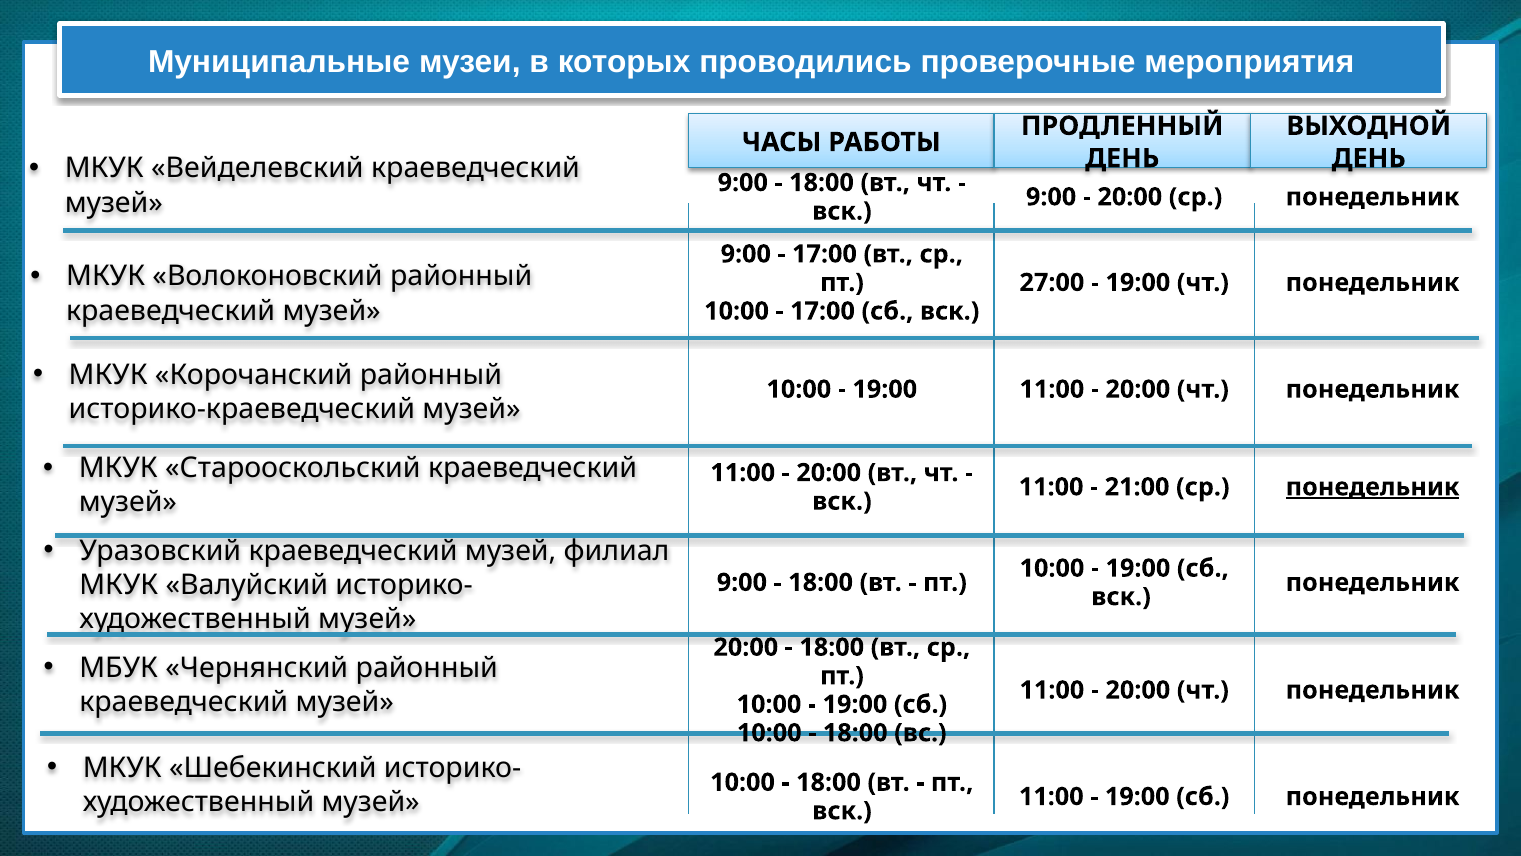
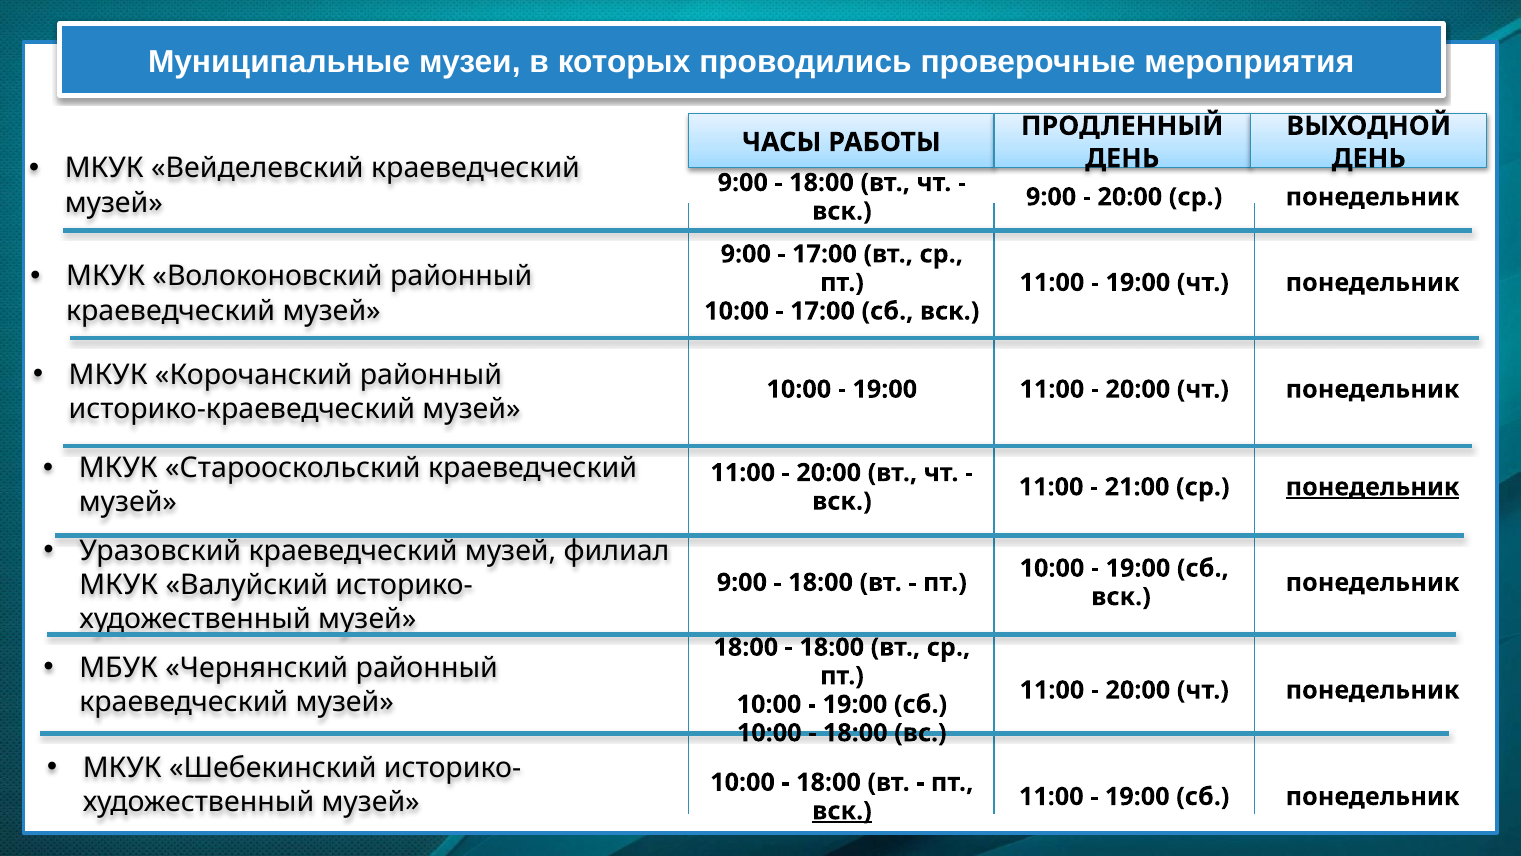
27:00: 27:00 -> 11:00 (1052, 282)
20:00: 20:00 -> 18:00 (746, 647)
вск underline: none -> present (842, 811)
